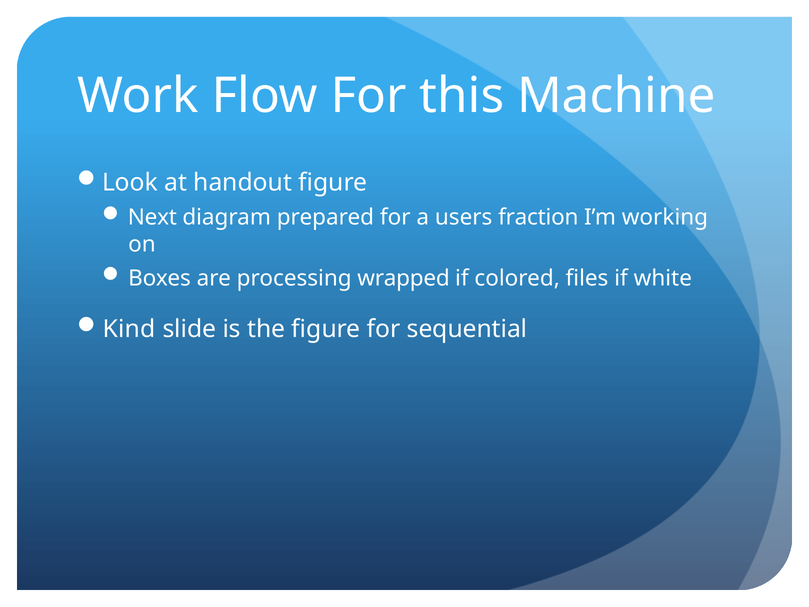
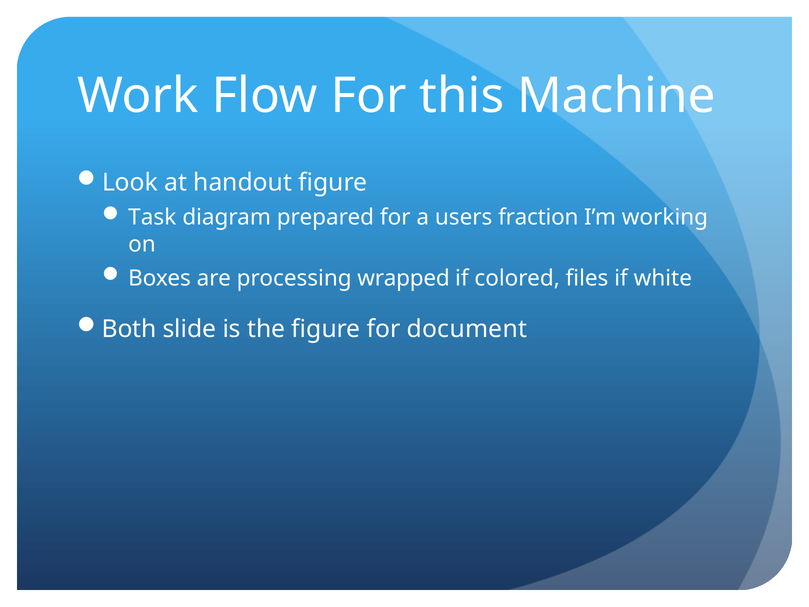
Next: Next -> Task (152, 217)
Kind: Kind -> Both (129, 329)
sequential: sequential -> document (467, 329)
